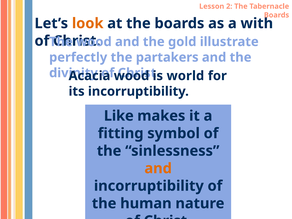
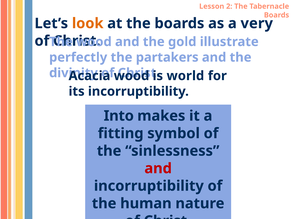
with: with -> very (257, 23)
Like: Like -> Into (119, 116)
and colour: orange -> red (158, 168)
